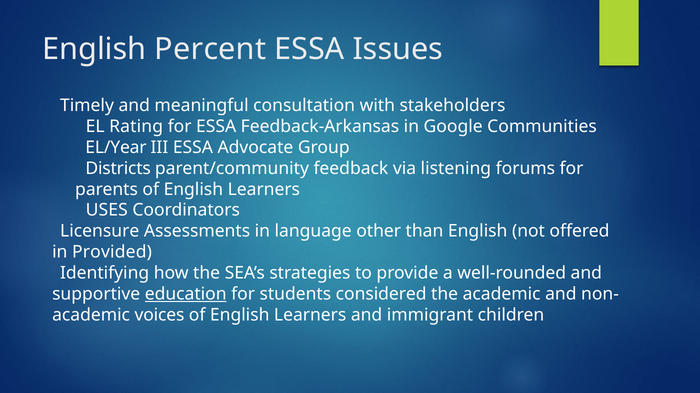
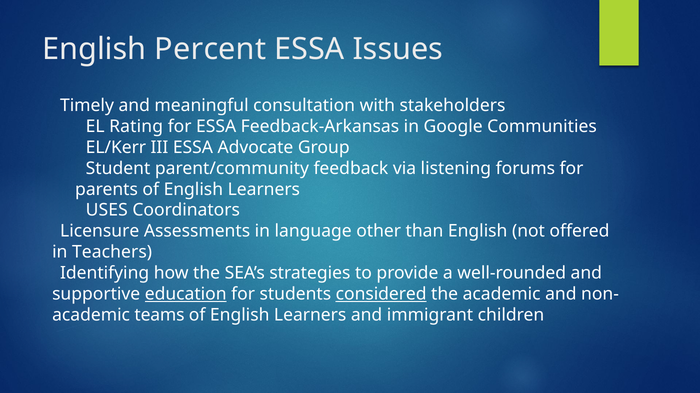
EL/Year: EL/Year -> EL/Kerr (116, 148)
Districts: Districts -> Student (118, 169)
Provided: Provided -> Teachers (112, 253)
considered underline: none -> present (381, 295)
voices: voices -> teams (160, 316)
